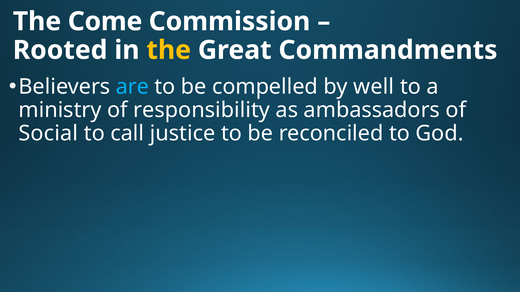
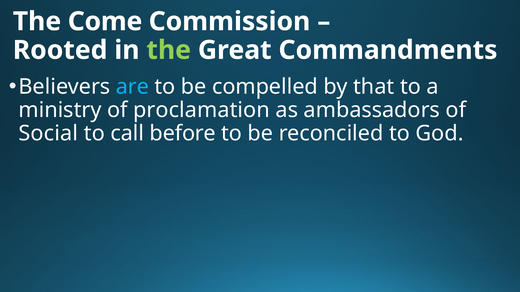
the colour: yellow -> light green (169, 50)
well: well -> that (374, 87)
responsibility: responsibility -> proclamation (202, 110)
justice: justice -> before (183, 133)
